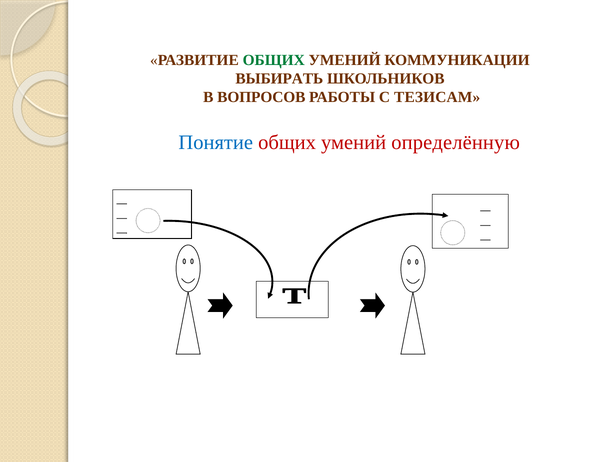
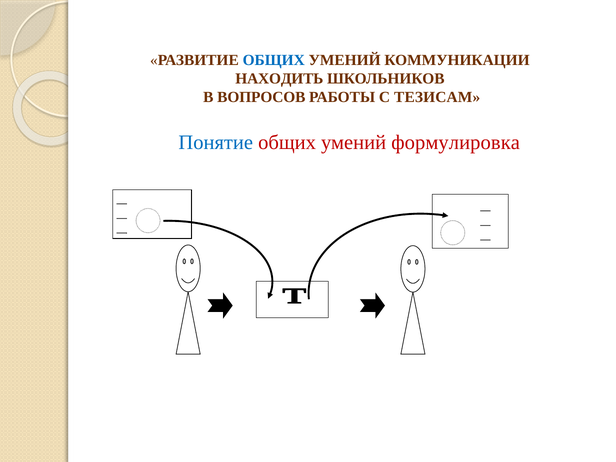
ОБЩИХ colour: green -> blue (274, 60)
ВЫБИРАТЬ: ВЫБИРАТЬ -> НАХОДИТЬ (279, 78)
определённую: определённую -> формулировка (456, 143)
